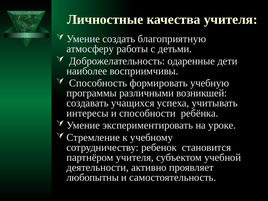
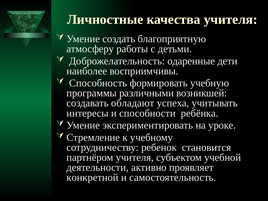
учащихся: учащихся -> обладают (133, 103)
любопытны: любопытны -> конкретной (93, 177)
